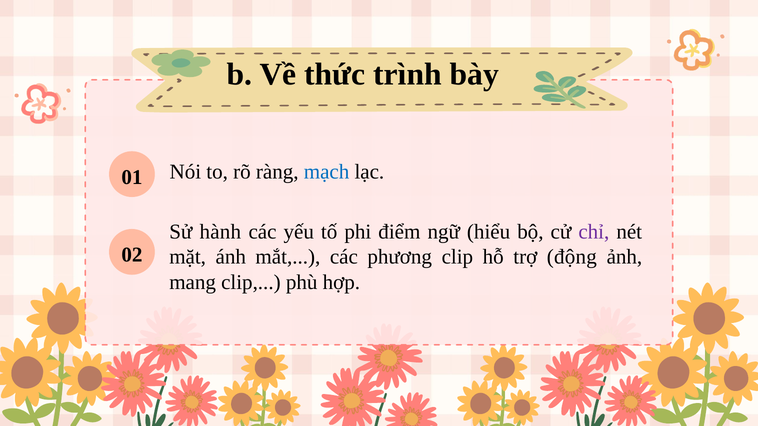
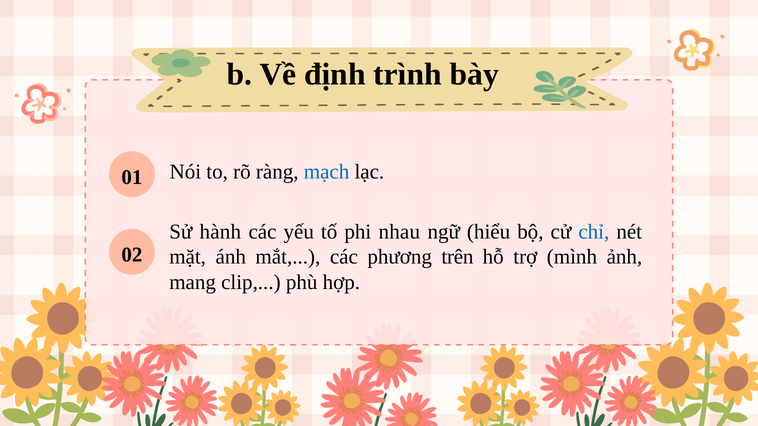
thức: thức -> định (335, 74)
điểm: điểm -> nhau (399, 232)
chỉ colour: purple -> blue (594, 232)
phương clip: clip -> trên (457, 257)
động: động -> mình (572, 257)
